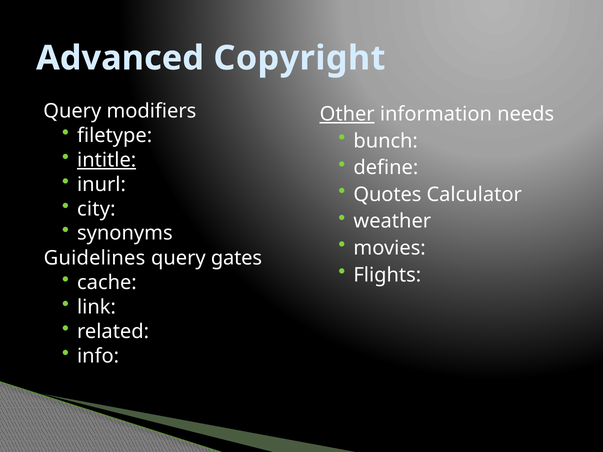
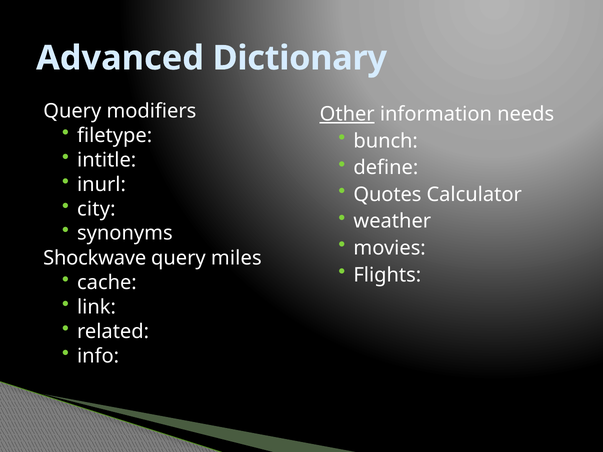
Copyright: Copyright -> Dictionary (300, 58)
intitle underline: present -> none (107, 160)
Guidelines: Guidelines -> Shockwave (95, 258)
gates: gates -> miles (236, 258)
